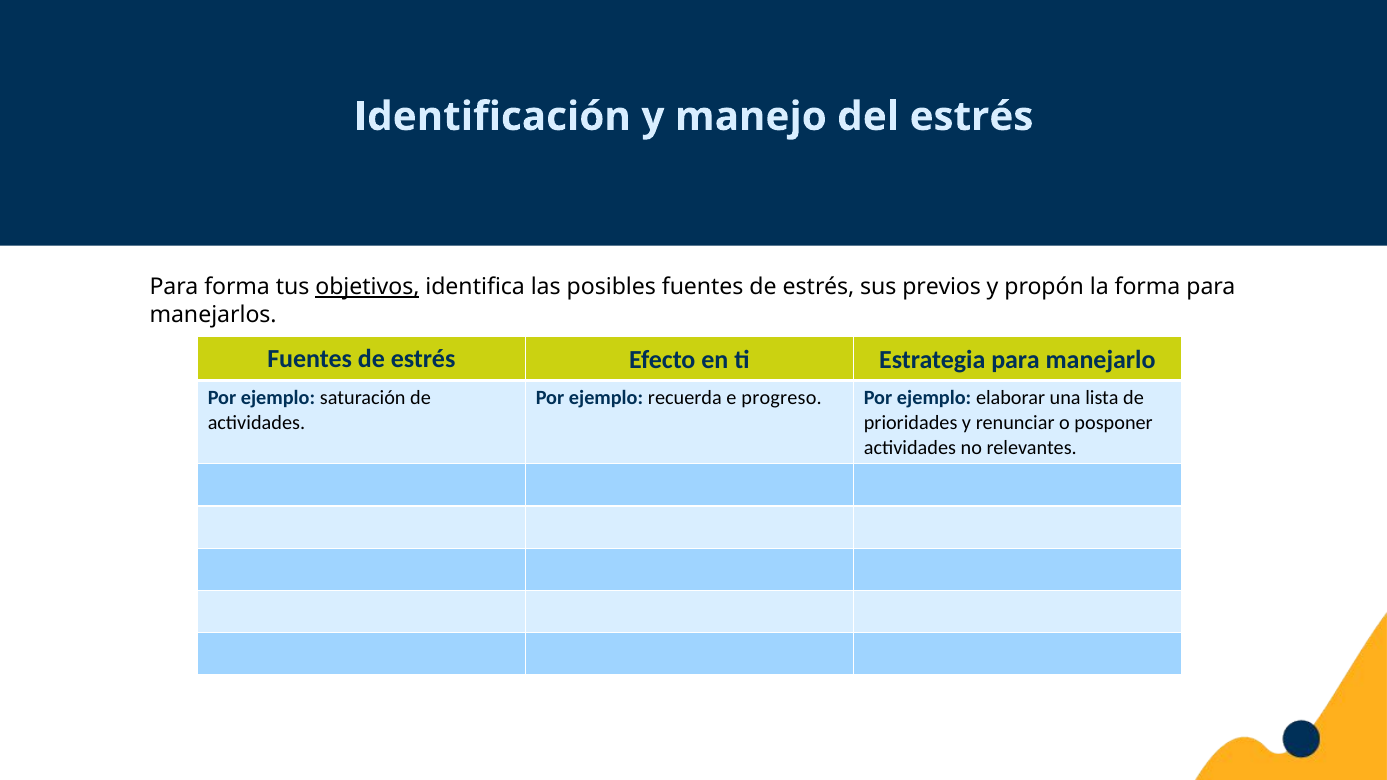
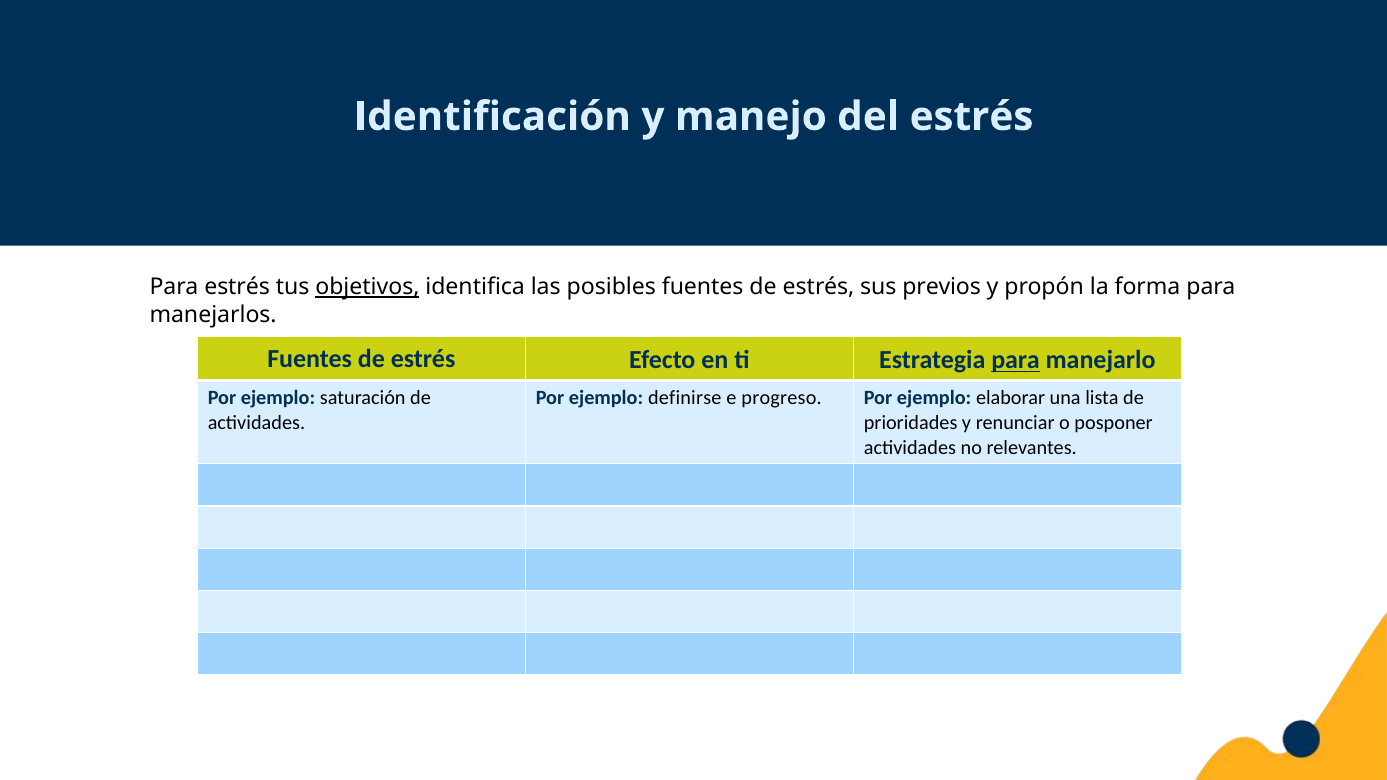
Para forma: forma -> estrés (237, 287)
para underline: none -> present (1016, 360)
recuerda: recuerda -> definirse (685, 398)
